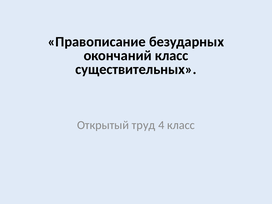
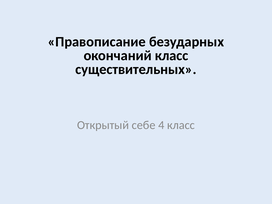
труд: труд -> себе (144, 125)
